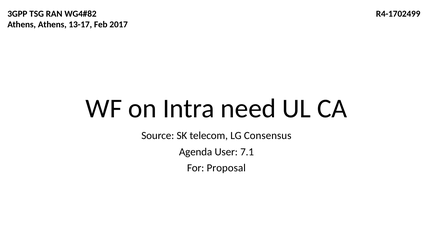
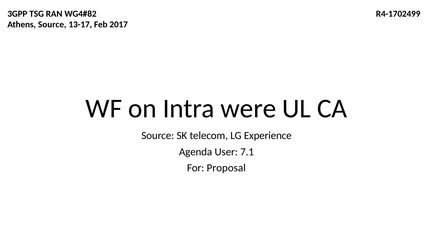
Athens Athens: Athens -> Source (52, 25)
need: need -> were (248, 108)
Consensus: Consensus -> Experience (268, 135)
